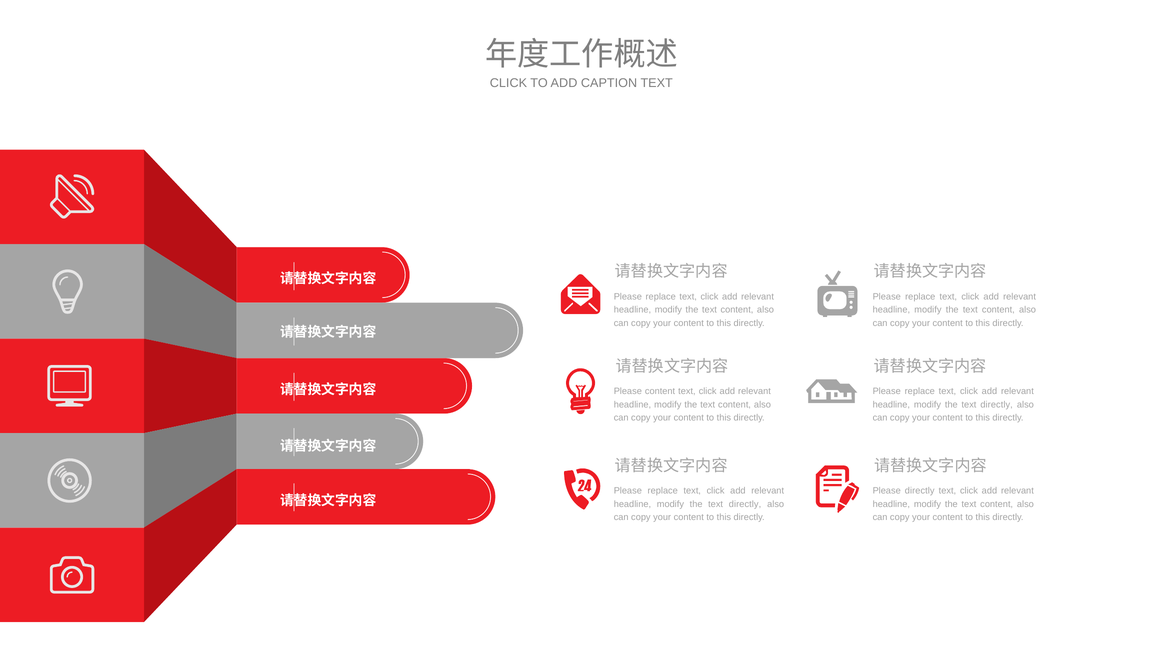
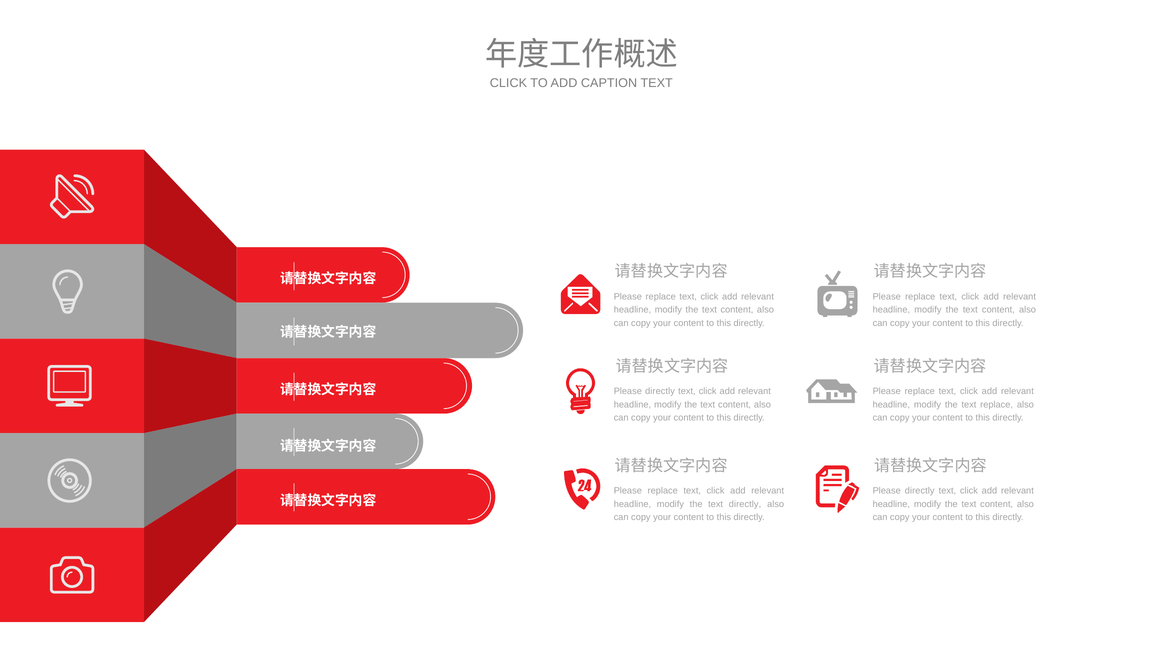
content: content -> directly (660, 392)
directly: directly -> replace (997, 405)
